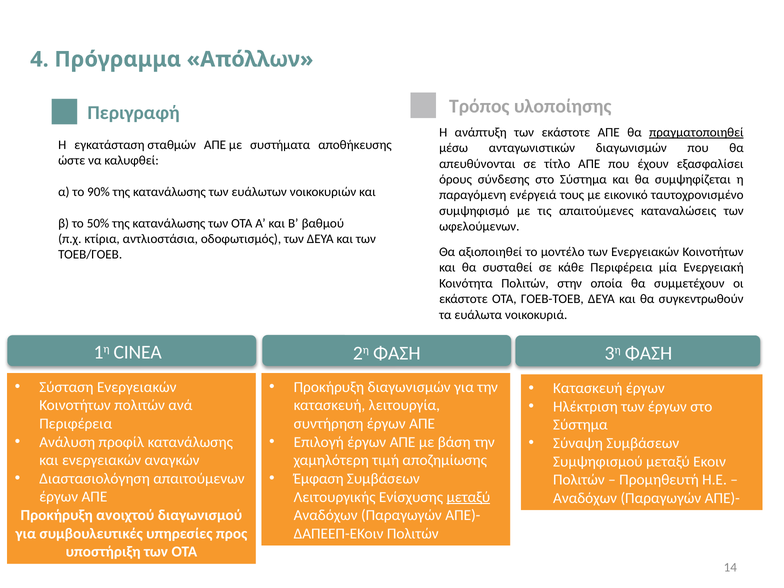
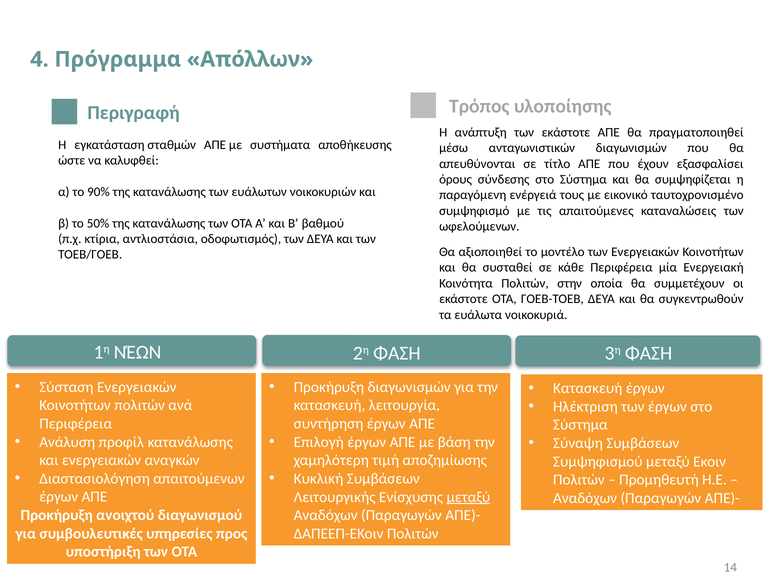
πραγματοποιηθεί underline: present -> none (696, 132)
CINEA: CINEA -> ΝΈΩΝ (138, 352)
Έμφαση: Έμφαση -> Κυκλική (319, 479)
